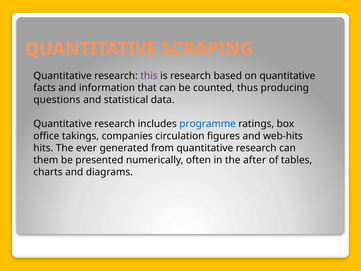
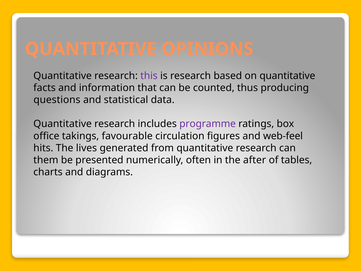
SCRAPING: SCRAPING -> OPINIONS (207, 49)
programme colour: blue -> purple (208, 124)
companies: companies -> favourable (127, 136)
web-hits: web-hits -> web-feel (283, 136)
ever: ever -> lives (86, 148)
